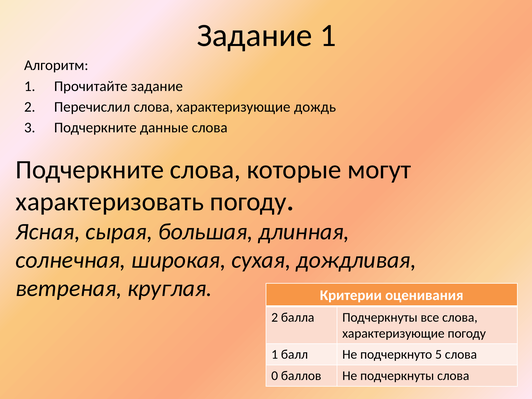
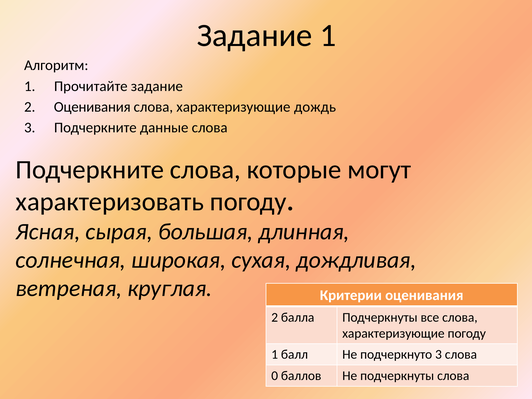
2 Перечислил: Перечислил -> Оценивания (92, 107)
подчеркнуто 5: 5 -> 3 (439, 355)
